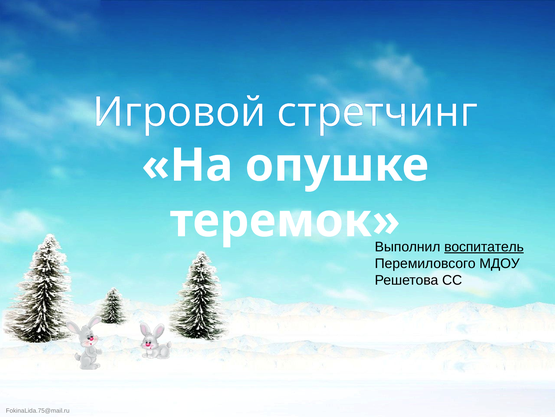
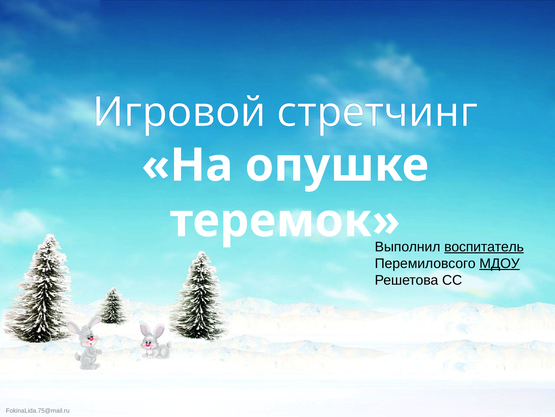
МДОУ underline: none -> present (500, 263)
